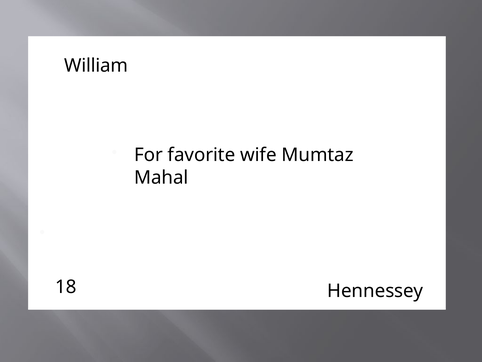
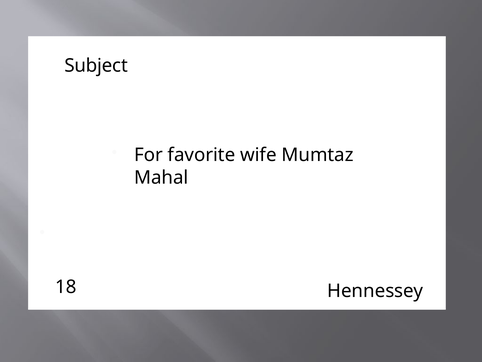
William: William -> Subject (96, 66)
